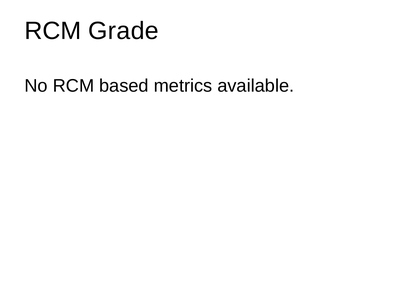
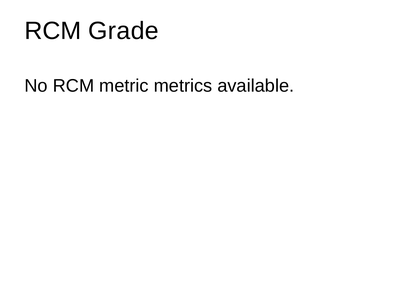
based: based -> metric (124, 86)
